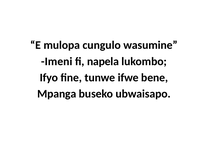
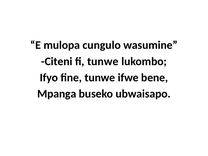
Imeni: Imeni -> Citeni (57, 61)
fi napela: napela -> tunwe (103, 61)
